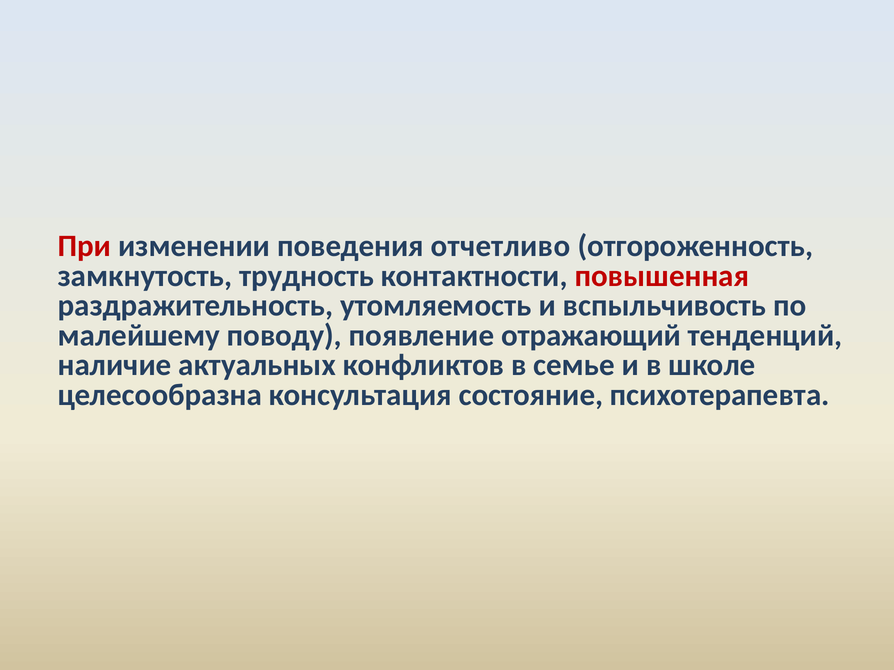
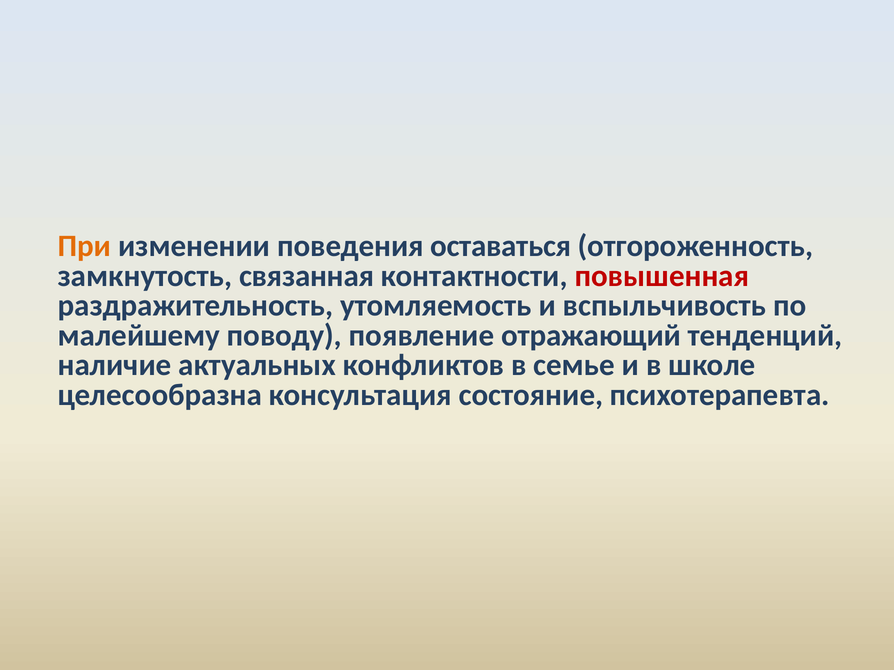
При colour: red -> orange (85, 246)
отчетливо: отчетливо -> оставаться (501, 246)
трудность: трудность -> связанная (307, 276)
